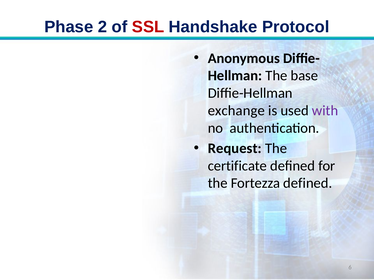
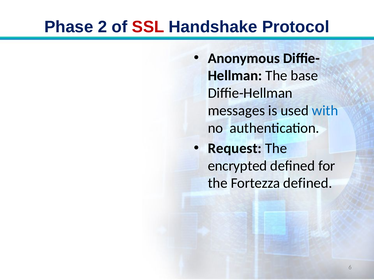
exchange: exchange -> messages (236, 111)
with colour: purple -> blue (325, 111)
certificate: certificate -> encrypted (237, 166)
